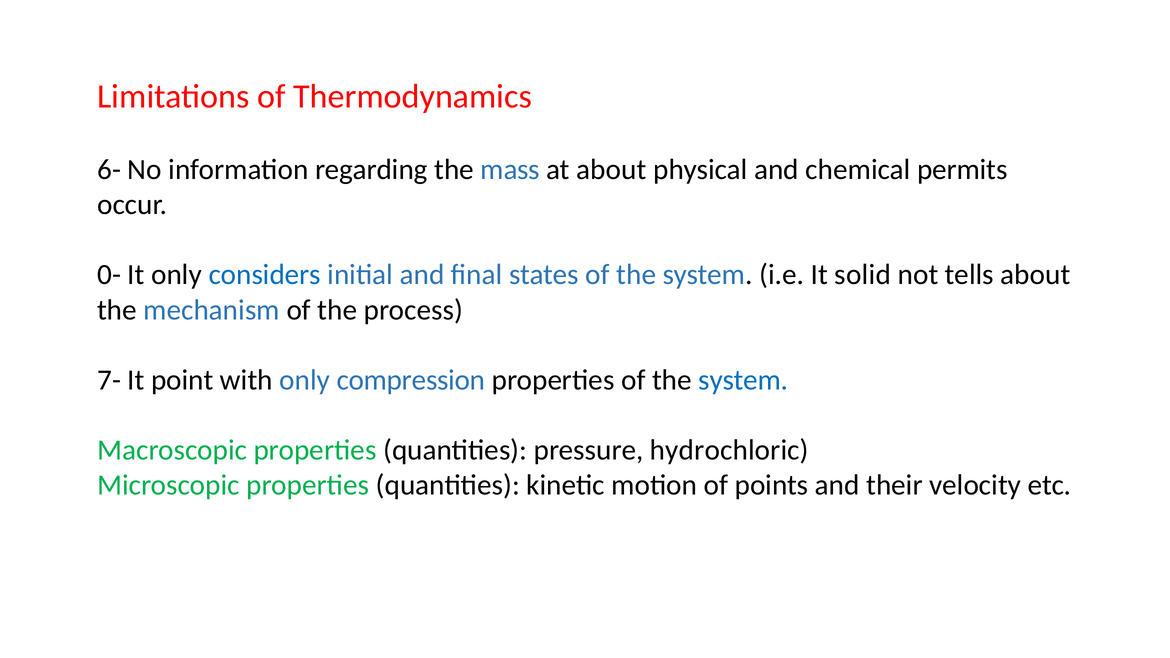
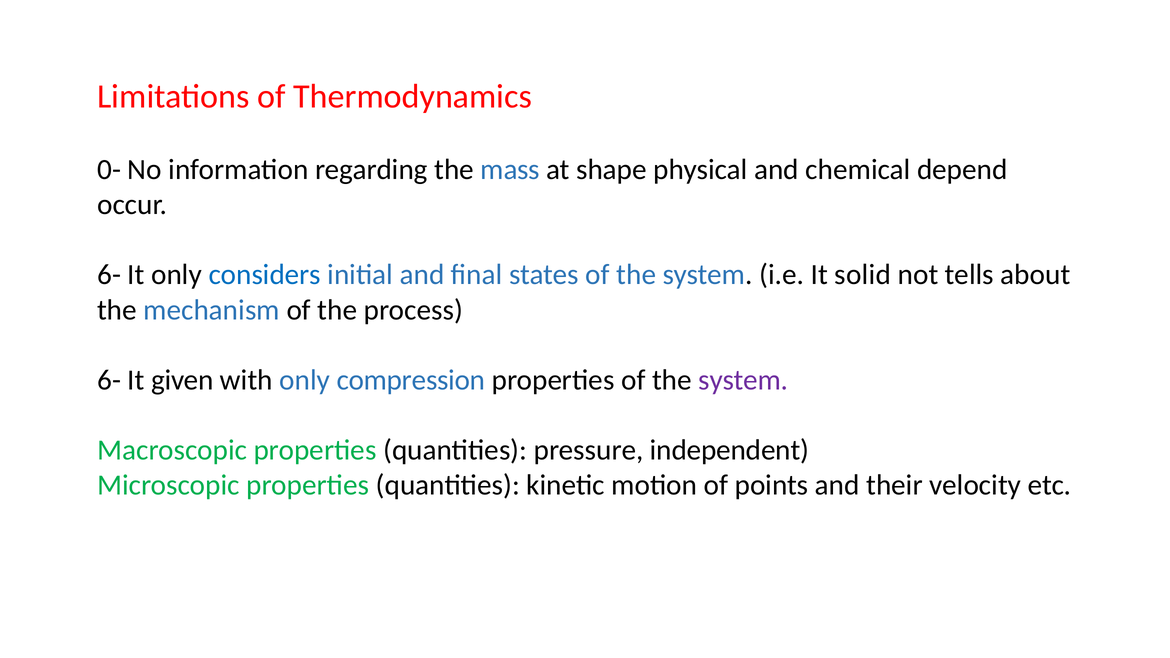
6-: 6- -> 0- (109, 170)
at about: about -> shape (611, 170)
permits: permits -> depend (962, 170)
0-: 0- -> 6- (109, 275)
7-: 7- -> 6- (109, 380)
point: point -> given (182, 380)
system colour: blue -> purple (743, 380)
hydrochloric: hydrochloric -> independent (730, 450)
